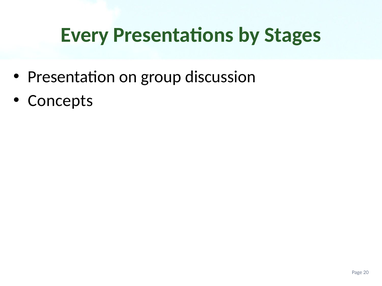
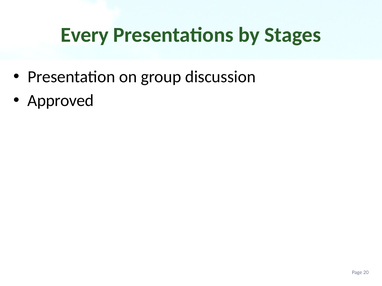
Concepts: Concepts -> Approved (61, 101)
